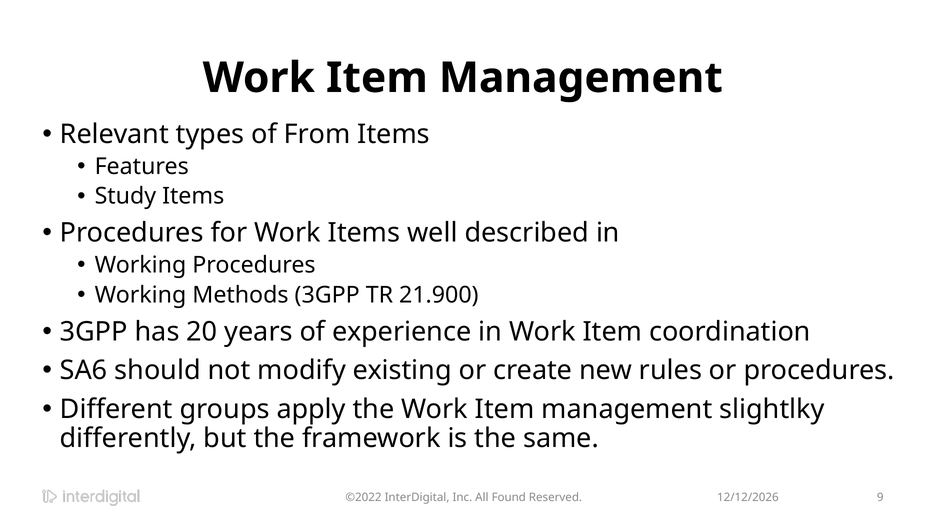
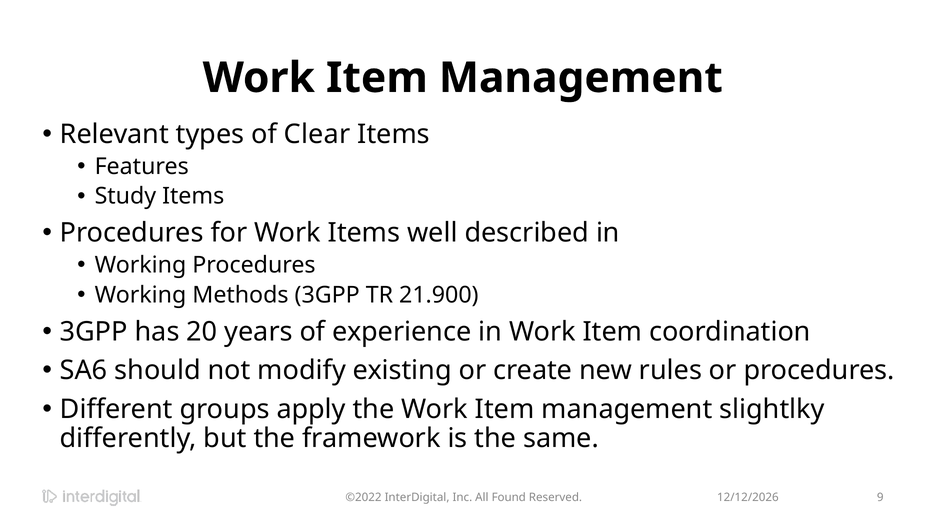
From: From -> Clear (317, 134)
